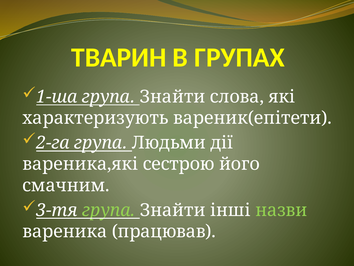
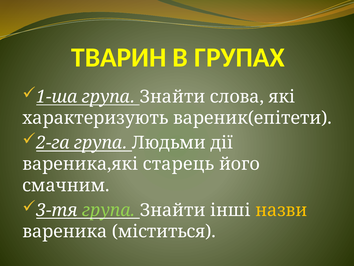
сестрою: сестрою -> старець (179, 164)
назви colour: light green -> yellow (281, 210)
працював: працював -> міститься (164, 231)
